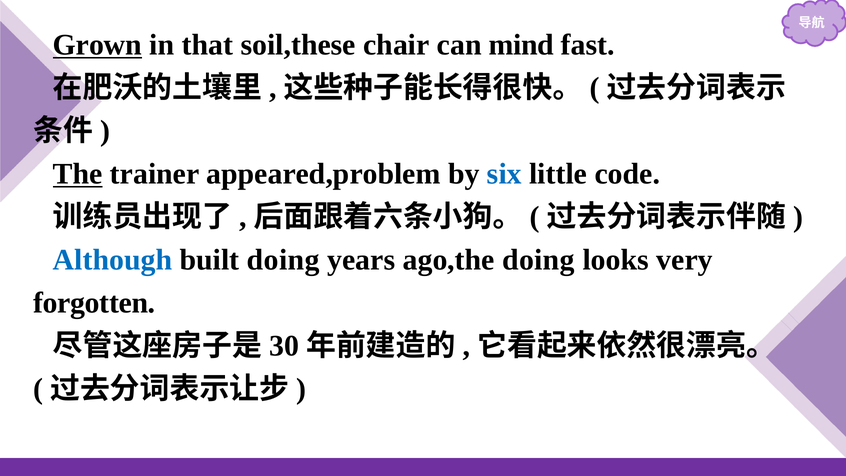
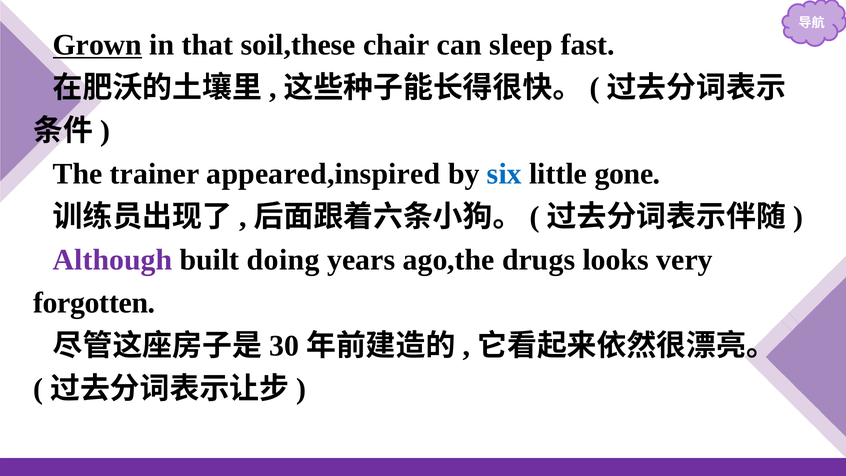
mind: mind -> sleep (521, 45)
The underline: present -> none (78, 174)
appeared,problem: appeared,problem -> appeared,inspired (323, 174)
code: code -> gone (627, 174)
Although colour: blue -> purple (113, 260)
ago,the doing: doing -> drugs (539, 260)
